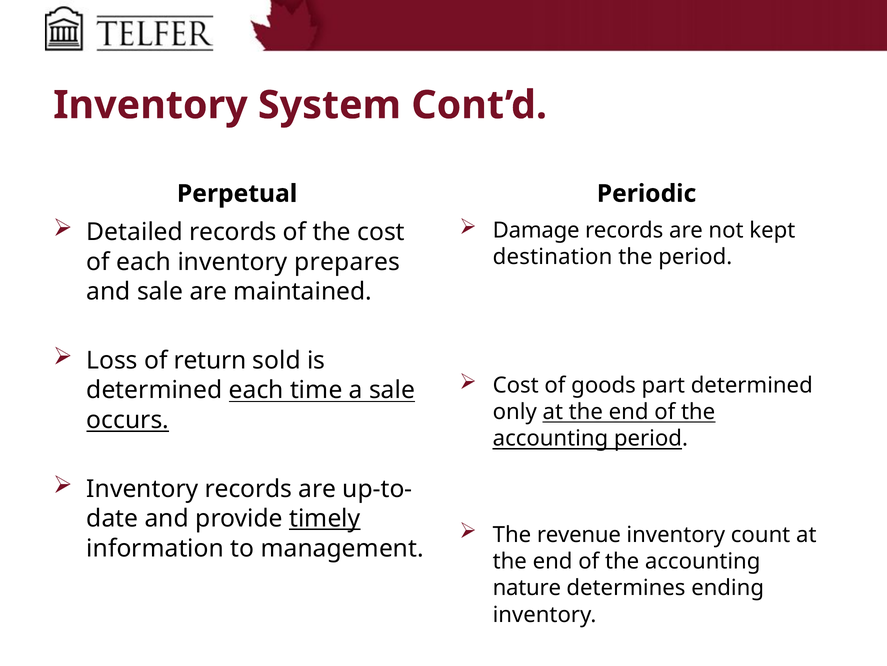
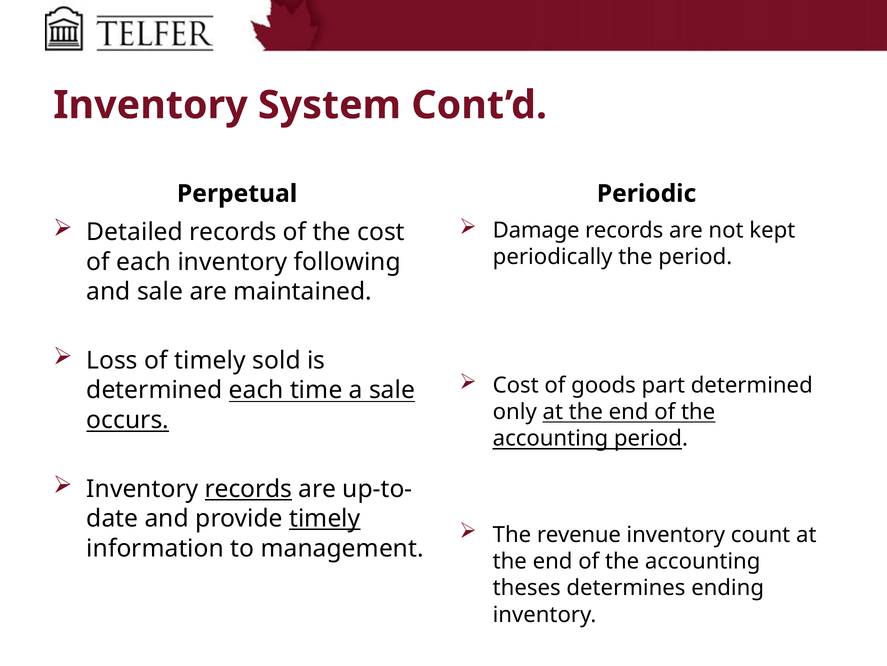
destination: destination -> periodically (553, 257)
prepares: prepares -> following (347, 262)
of return: return -> timely (210, 360)
records underline: none -> present (248, 489)
nature: nature -> theses (527, 587)
